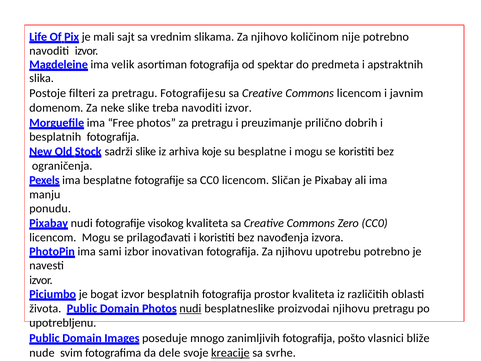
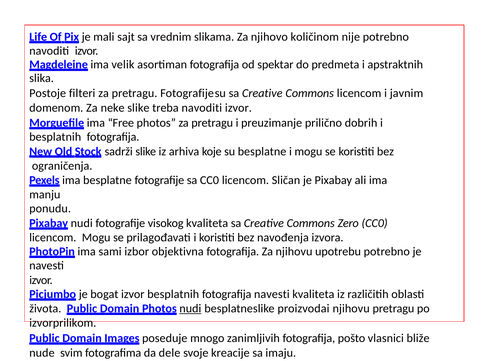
inovativan: inovativan -> objektivna (178, 251)
fotografija prostor: prostor -> navesti (272, 294)
upotrebljenu: upotrebljenu -> izvorprilikom (63, 323)
kreacije underline: present -> none (230, 352)
svrhe: svrhe -> imaju (281, 352)
